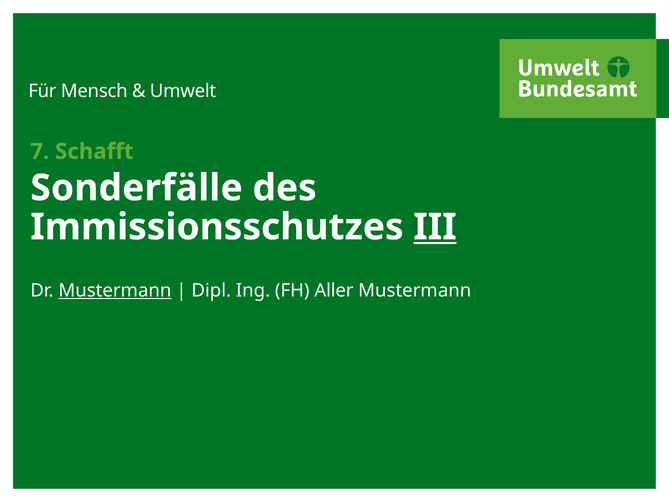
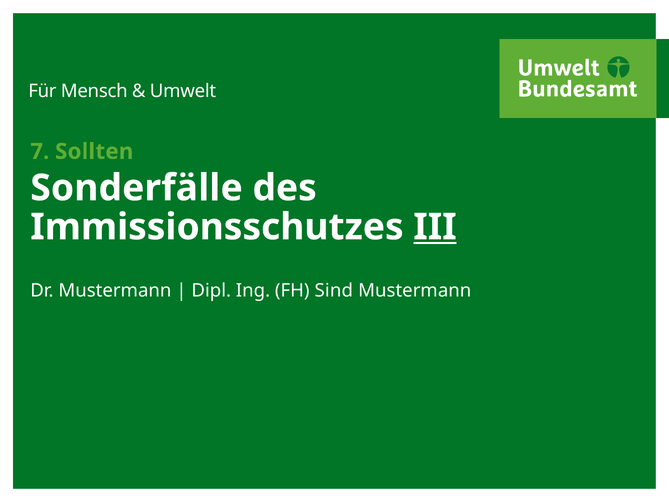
Schafft: Schafft -> Sollten (94, 151)
Mustermann underline: present -> none (115, 290)
Aller: Aller -> Sind (334, 290)
